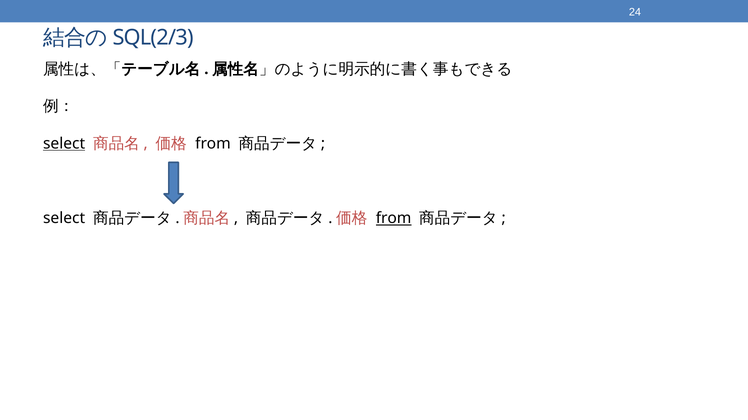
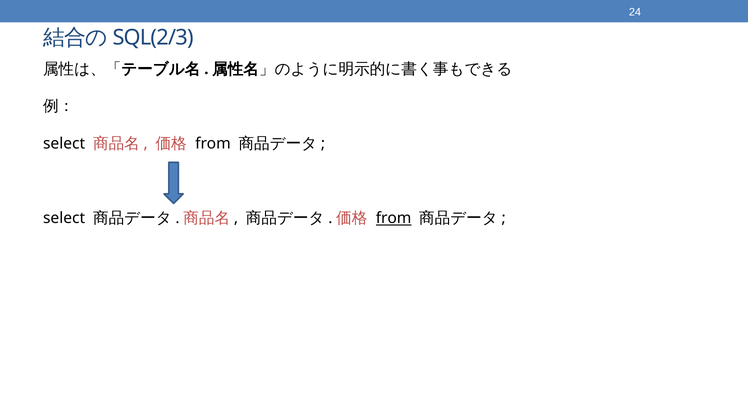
select underline: present -> none (64, 144)
